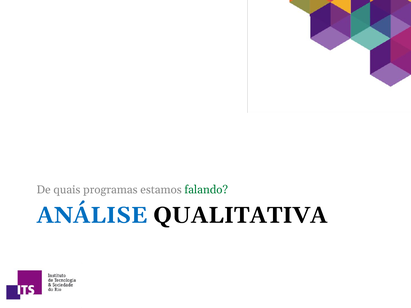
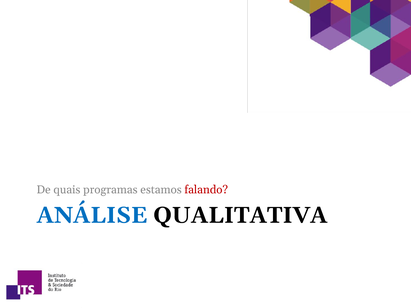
falando colour: green -> red (206, 190)
